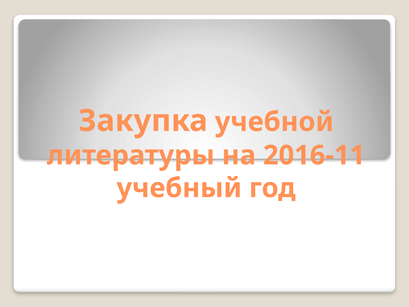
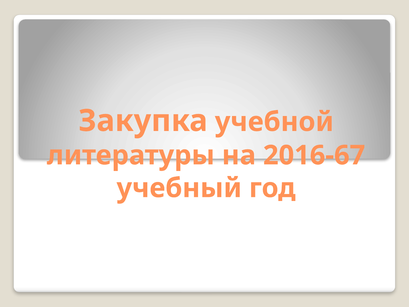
2016-11: 2016-11 -> 2016-67 (314, 155)
